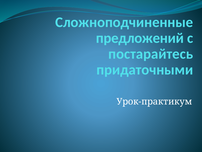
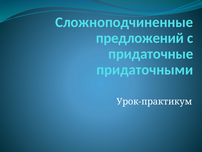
постарайтесь: постарайтесь -> придаточные (151, 54)
